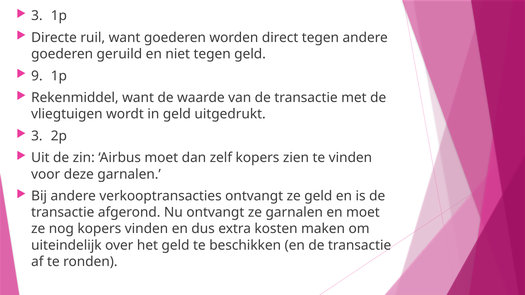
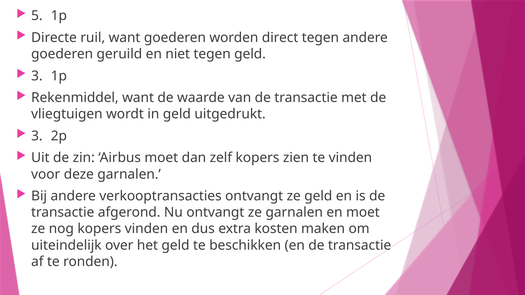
3: 3 -> 5 (37, 16)
9: 9 -> 3 (37, 76)
